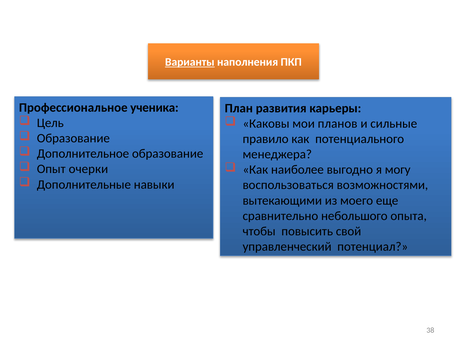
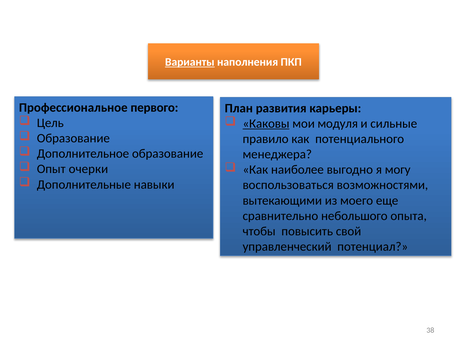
ученика: ученика -> первого (154, 108)
Каковы underline: none -> present (266, 124)
планов: планов -> модуля (338, 124)
